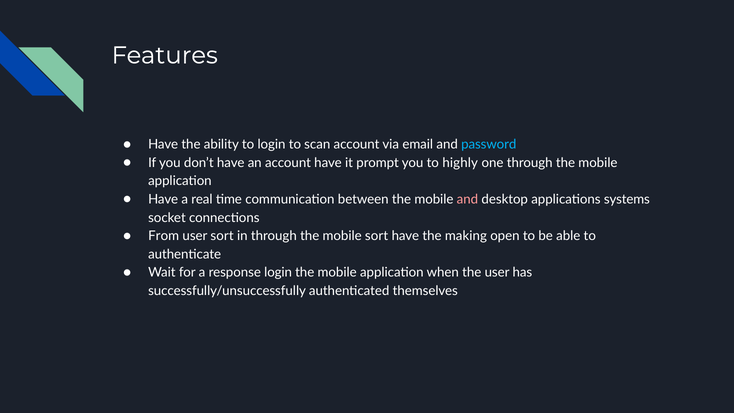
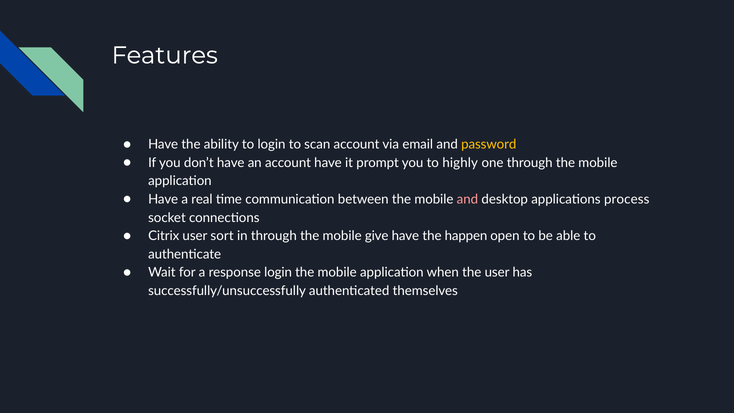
password colour: light blue -> yellow (489, 144)
systems: systems -> process (627, 199)
From: From -> Citrix (164, 236)
mobile sort: sort -> give (377, 236)
making: making -> happen (466, 236)
